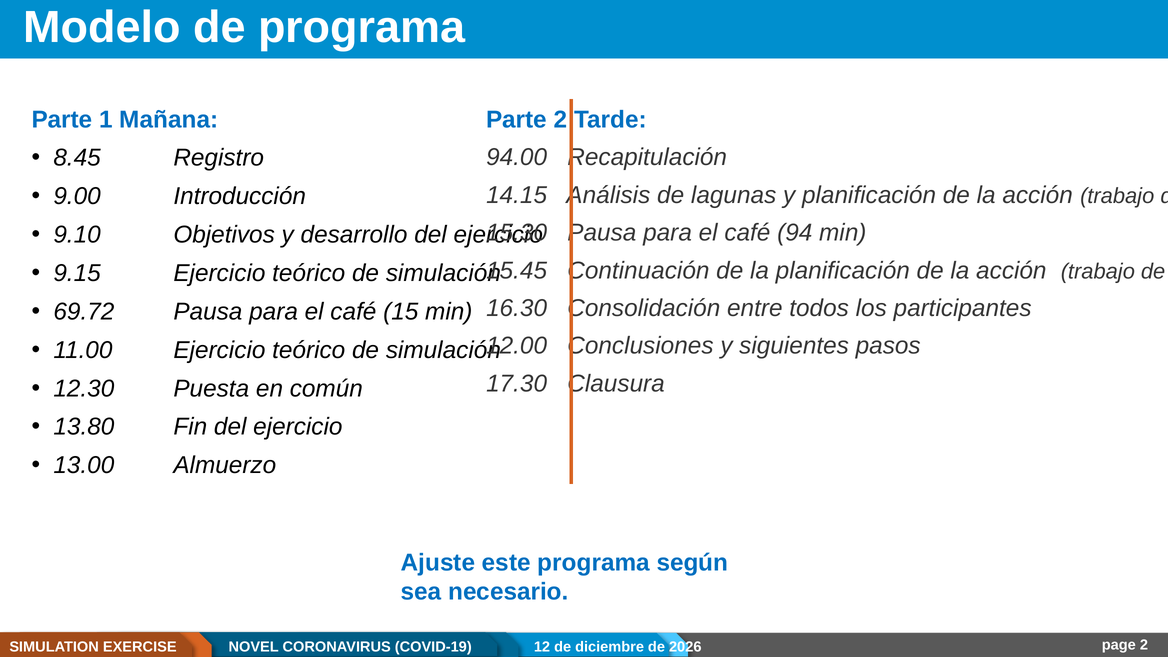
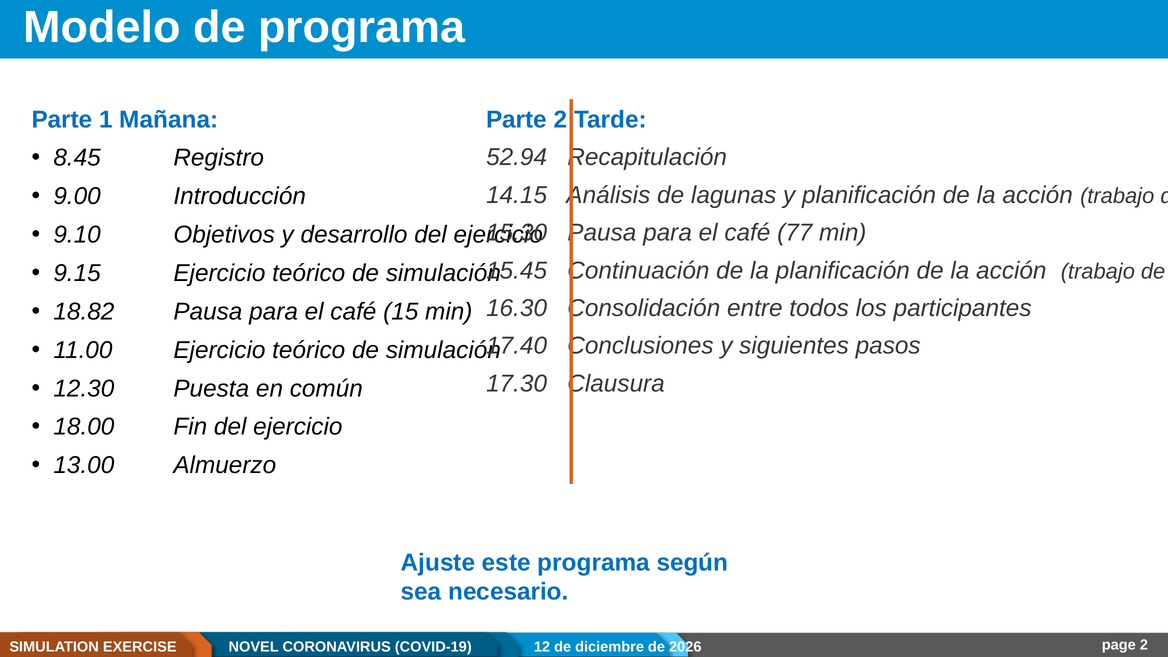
94.00: 94.00 -> 52.94 (517, 157)
94: 94 -> 77 (795, 233)
69.72: 69.72 -> 18.82 (84, 312)
12.00: 12.00 -> 17.40 (517, 346)
13.80: 13.80 -> 18.00 (84, 427)
